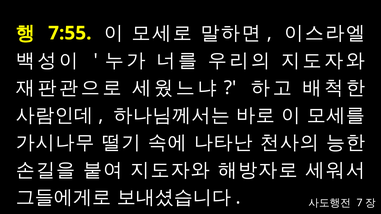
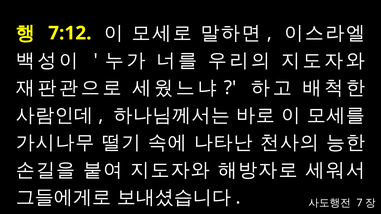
7:55: 7:55 -> 7:12 (70, 33)
